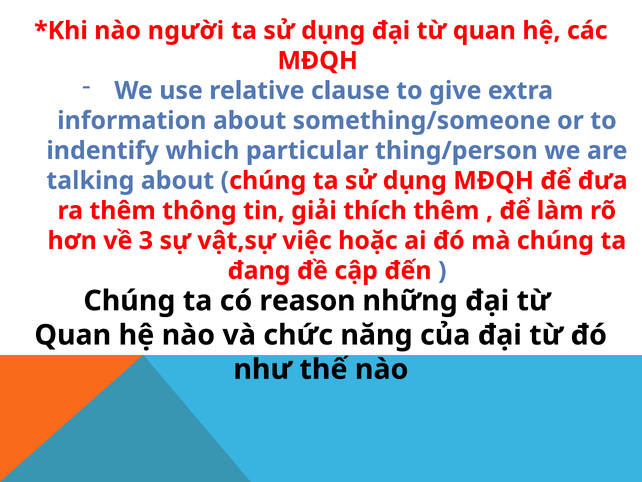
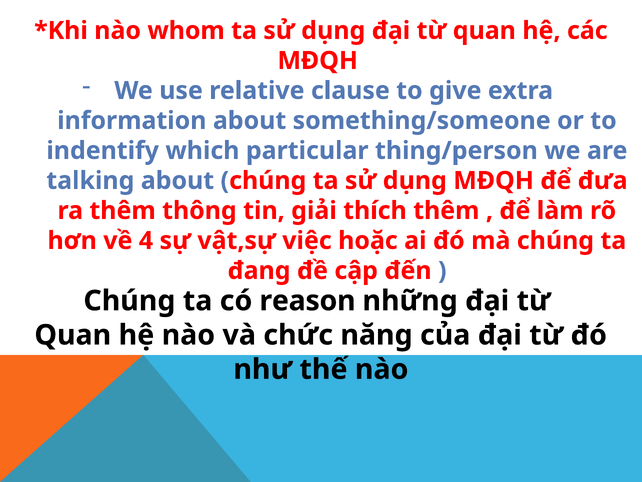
người: người -> whom (186, 31)
3: 3 -> 4 (146, 240)
